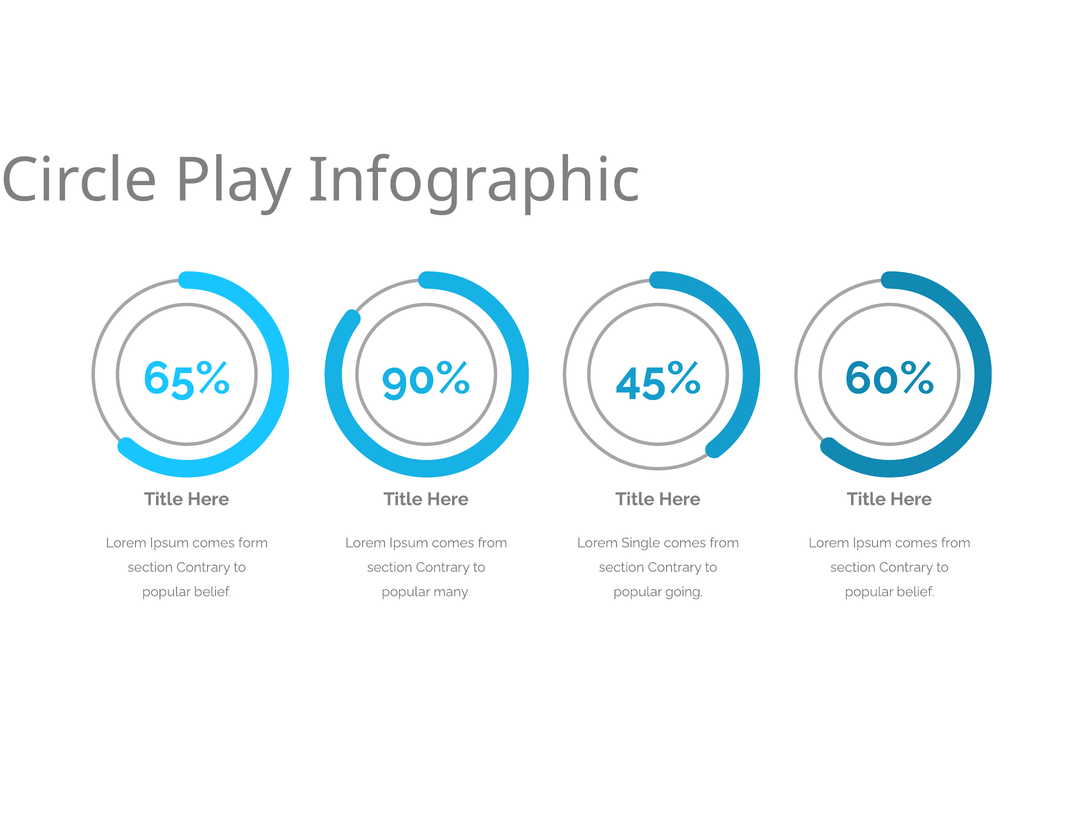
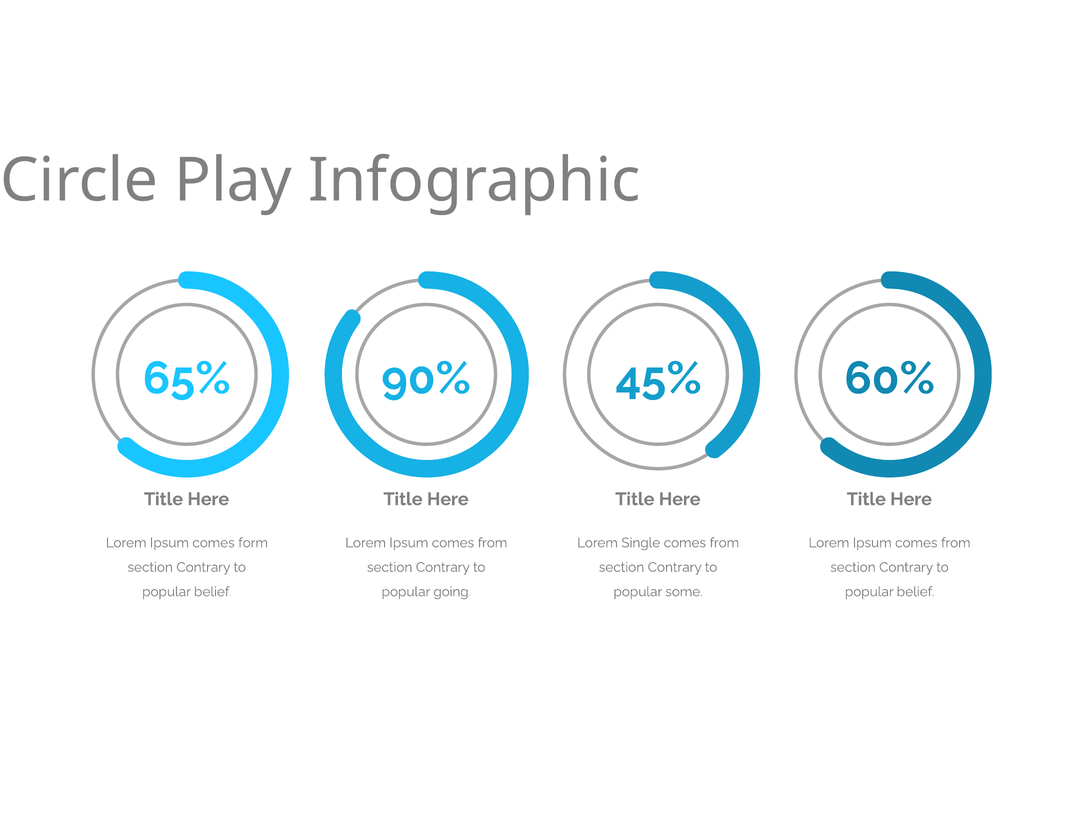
many: many -> going (452, 592)
going: going -> some (684, 592)
